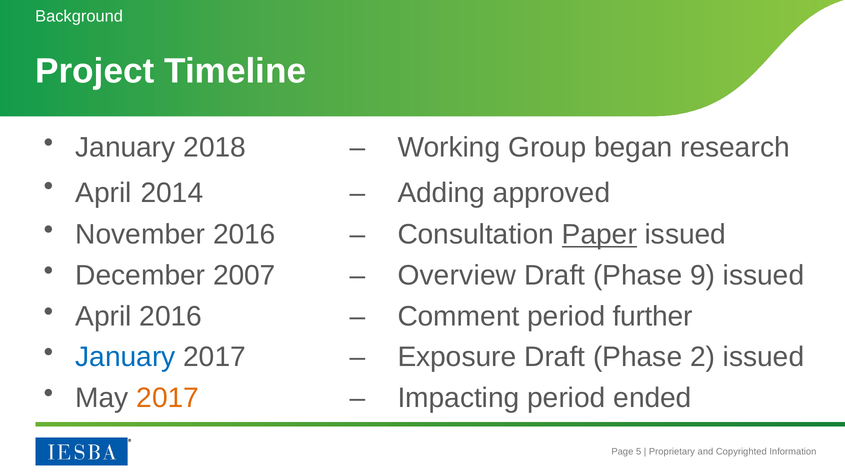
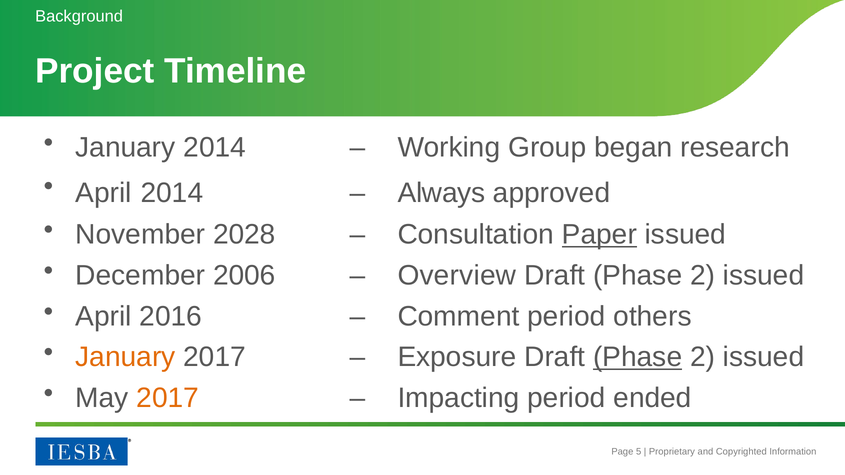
January 2018: 2018 -> 2014 (215, 147)
Adding: Adding -> Always (441, 193)
November 2016: 2016 -> 2028 (244, 235)
2007: 2007 -> 2006 (244, 276)
9: 9 -> 2 (703, 276)
further: further -> others (652, 317)
January colour: blue -> orange (125, 357)
Phase underline: none -> present (638, 357)
